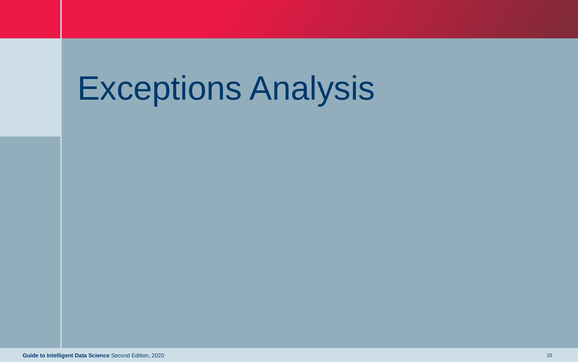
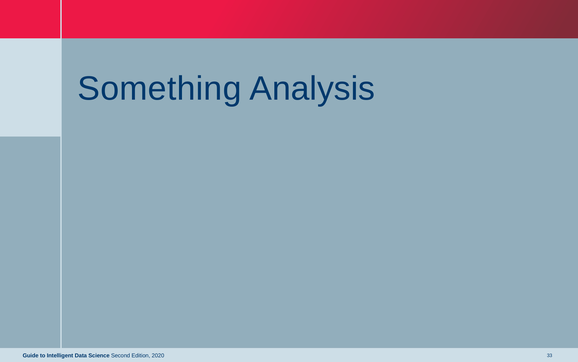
Exceptions: Exceptions -> Something (160, 89)
